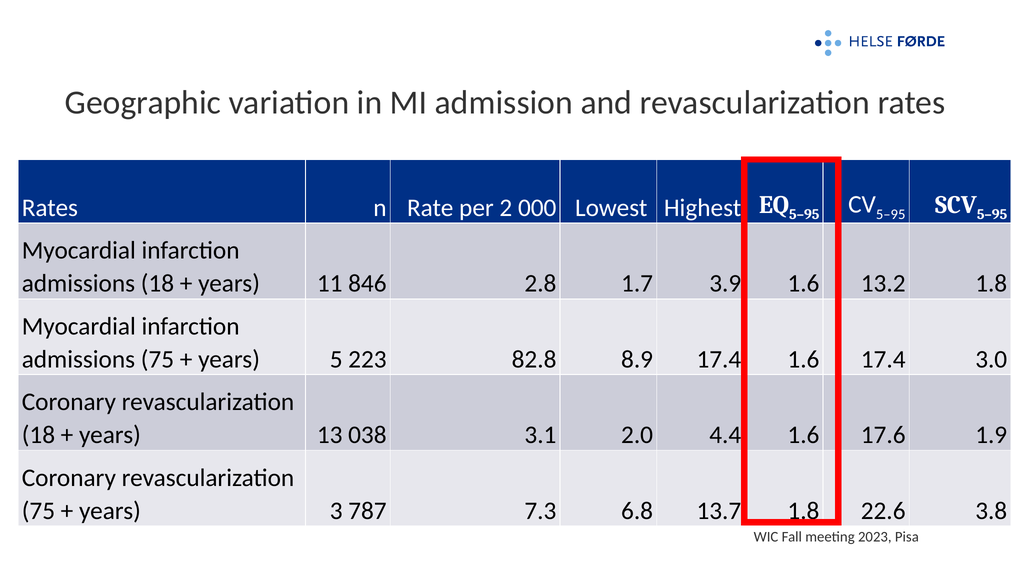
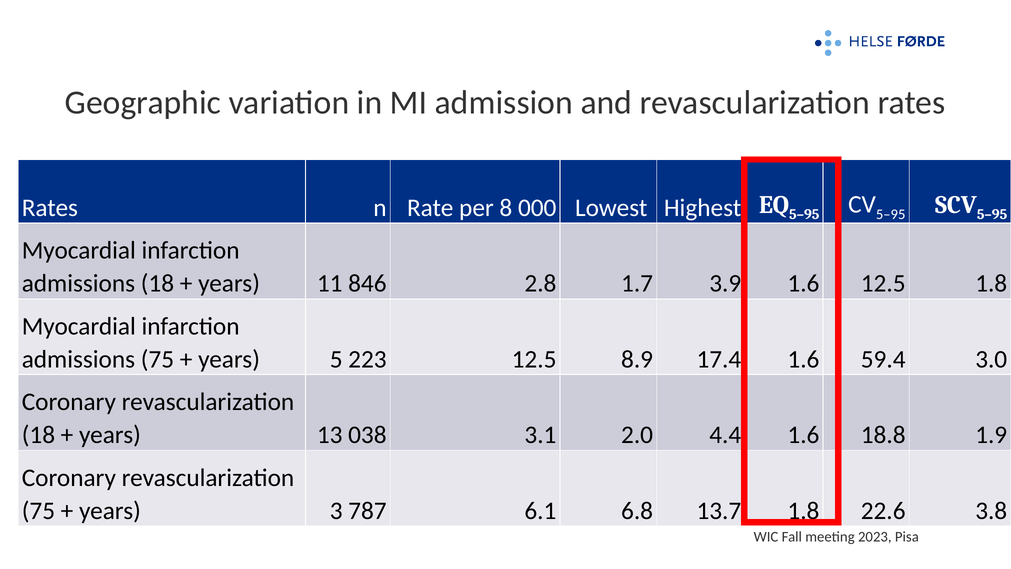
2: 2 -> 8 (506, 208)
1.6 13.2: 13.2 -> 12.5 (883, 283)
223 82.8: 82.8 -> 12.5 (534, 359)
1.6 17.4: 17.4 -> 59.4 (883, 359)
17.6: 17.6 -> 18.8 (883, 435)
7.3: 7.3 -> 6.1 (540, 511)
